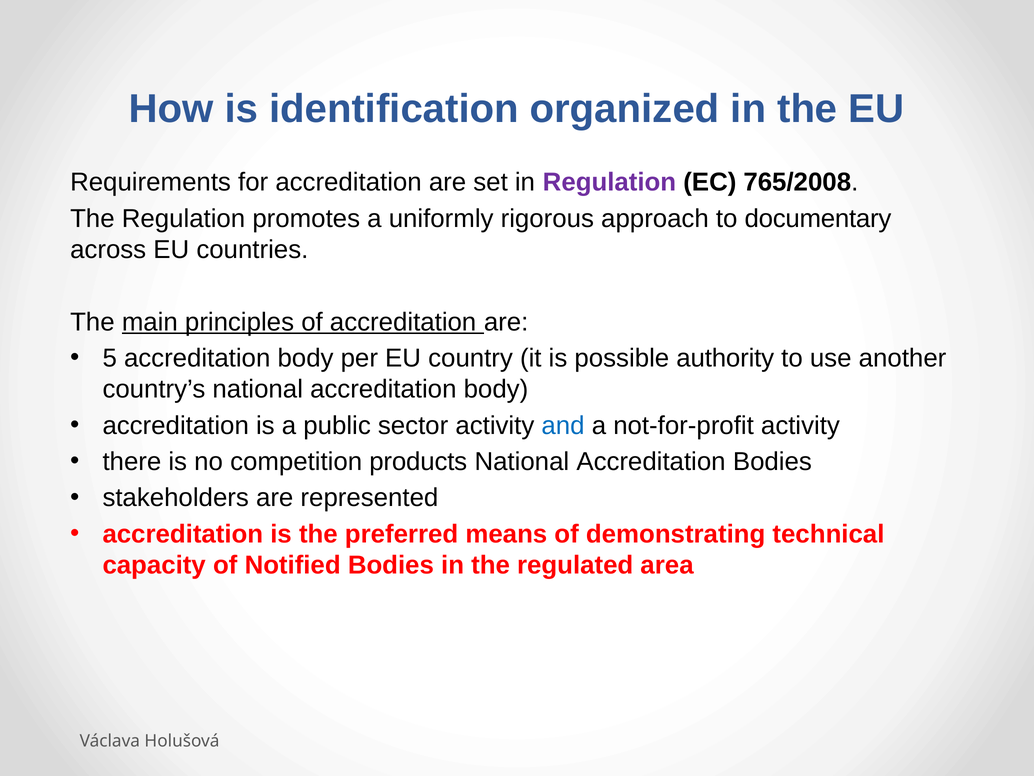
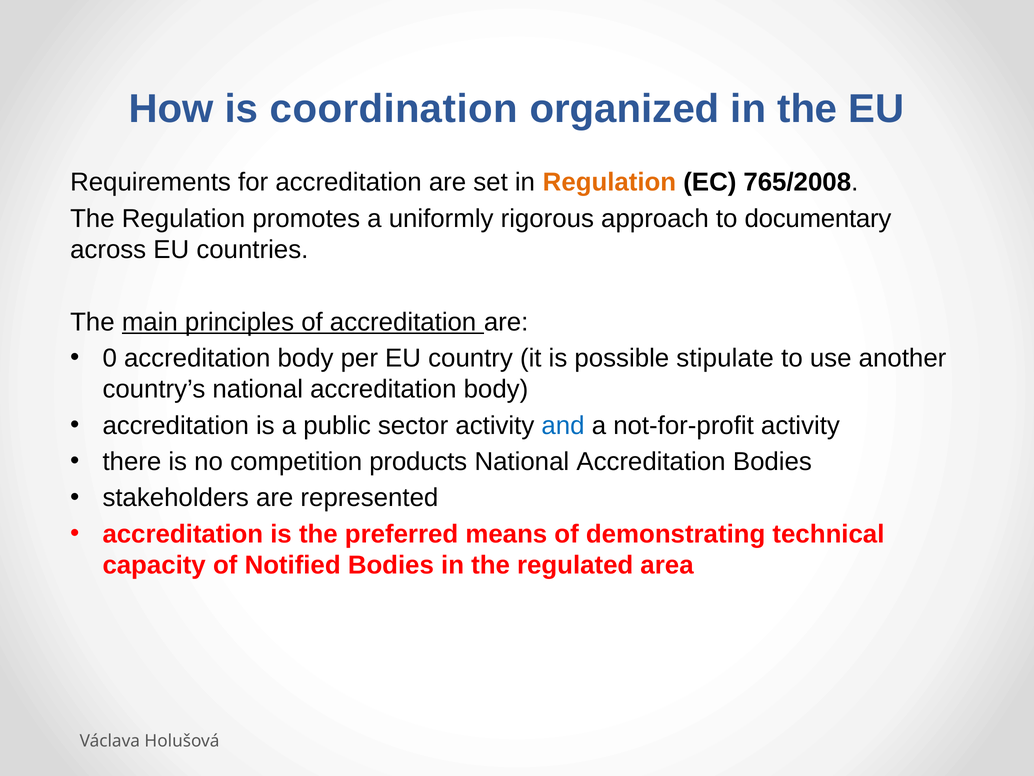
identification: identification -> coordination (394, 109)
Regulation colour: purple -> orange (609, 182)
5: 5 -> 0 (110, 358)
authority: authority -> stipulate (725, 358)
